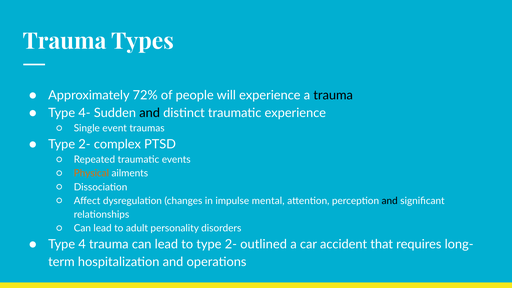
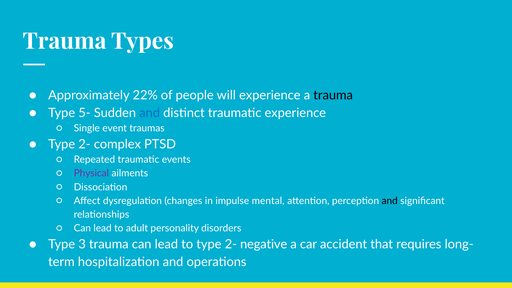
72%: 72% -> 22% (145, 95)
4-: 4- -> 5- (84, 113)
and colour: black -> blue (150, 113)
Physical colour: orange -> purple (91, 173)
4: 4 -> 3 (82, 244)
outlined: outlined -> negative (264, 244)
